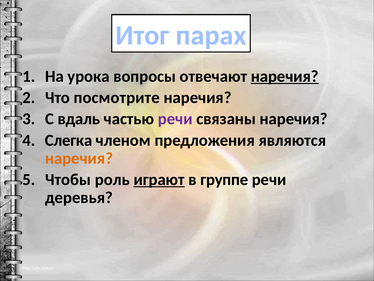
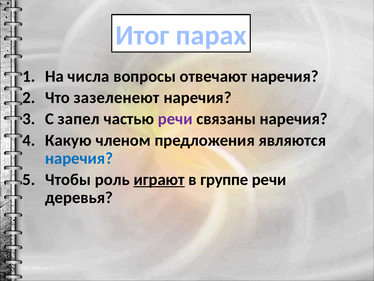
урока: урока -> числа (88, 76)
наречия underline: present -> none (285, 76)
посмотрите: посмотрите -> зазеленеют (117, 97)
вдаль: вдаль -> запел (79, 119)
Слегка: Слегка -> Какую (68, 140)
наречия colour: orange -> blue (79, 158)
